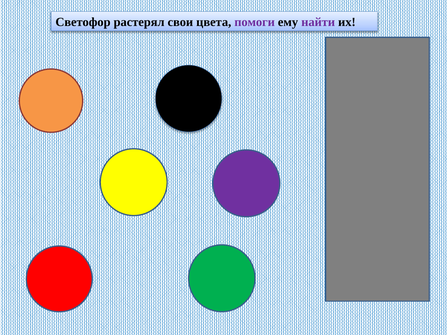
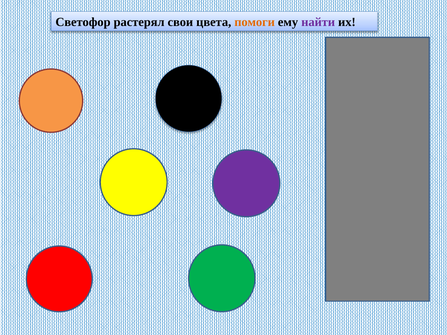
помоги colour: purple -> orange (255, 22)
